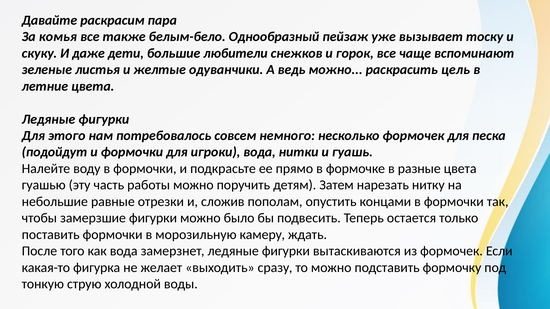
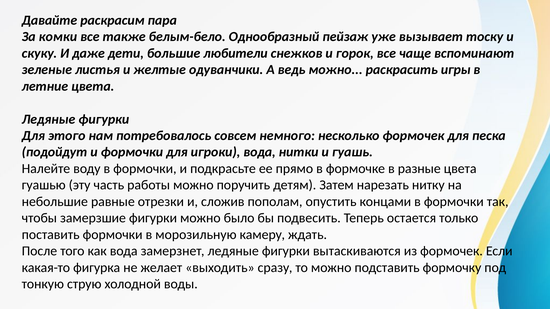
комья: комья -> комки (58, 37)
цель: цель -> игры (456, 70)
